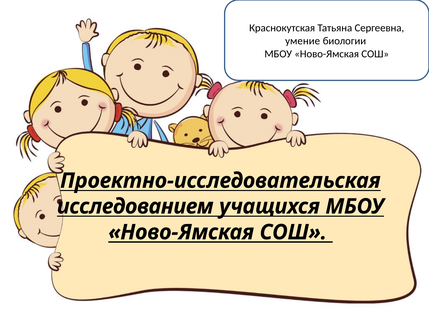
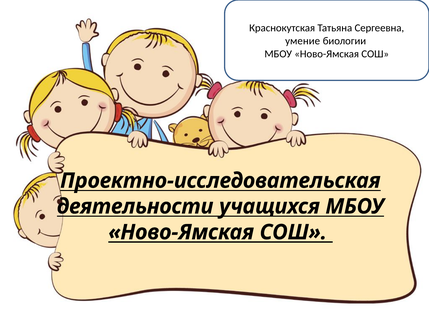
исследованием: исследованием -> деятельности (135, 206)
